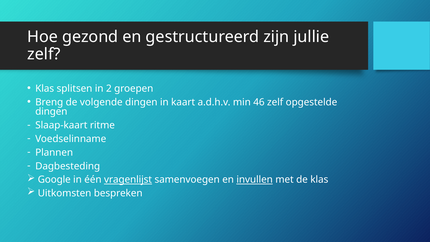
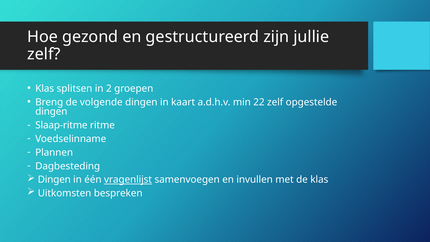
46: 46 -> 22 (259, 102)
Slaap-kaart: Slaap-kaart -> Slaap-ritme (61, 125)
Google: Google -> Dingen (54, 180)
invullen underline: present -> none (255, 180)
